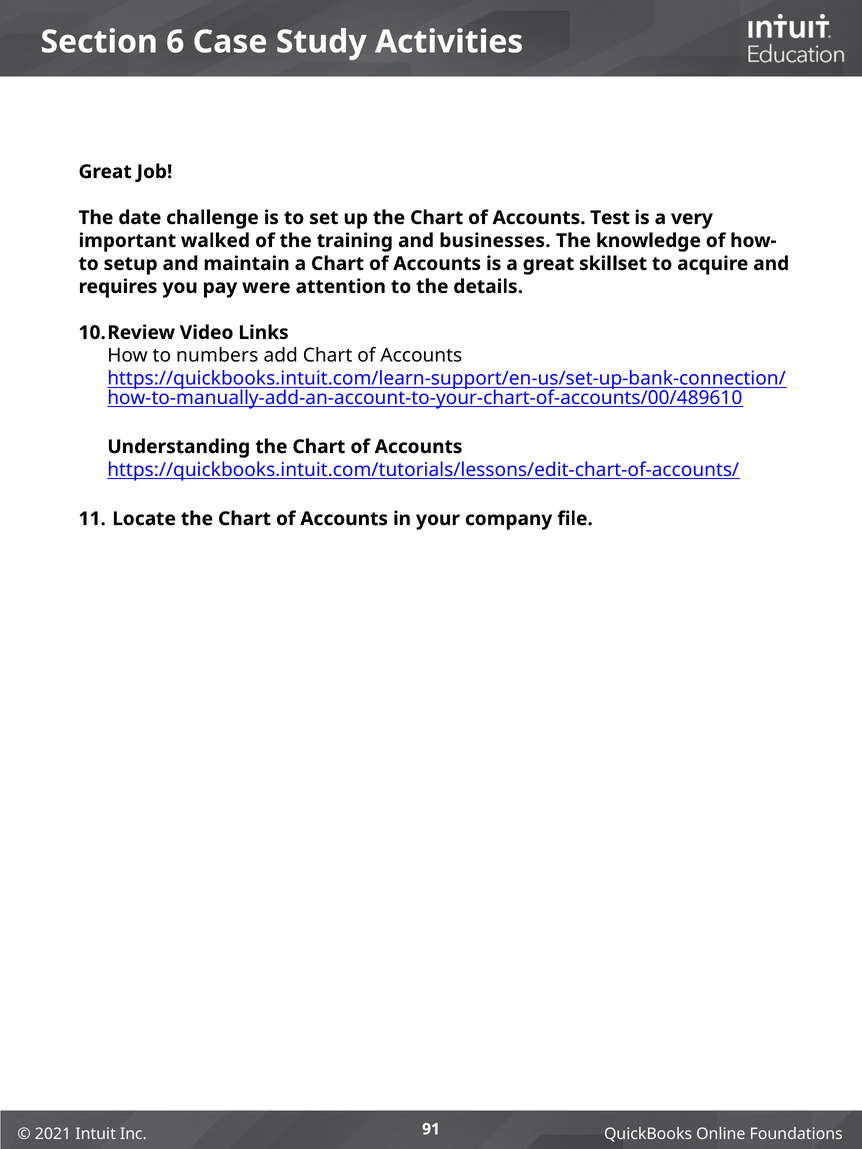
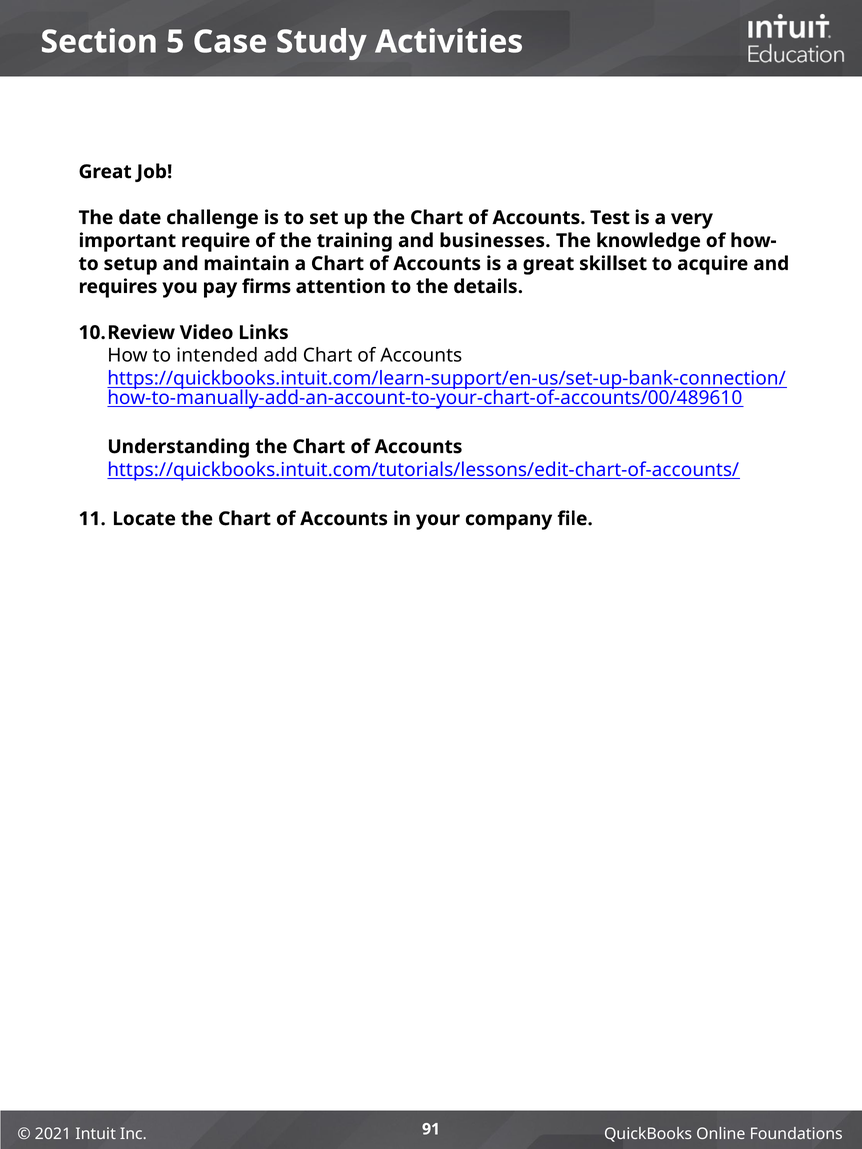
6: 6 -> 5 (175, 42)
walked: walked -> require (216, 241)
were: were -> firms (267, 287)
numbers: numbers -> intended (217, 356)
